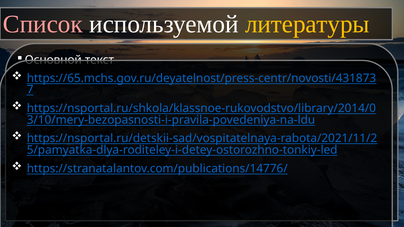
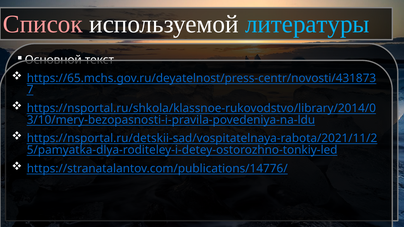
литературы colour: yellow -> light blue (307, 24)
